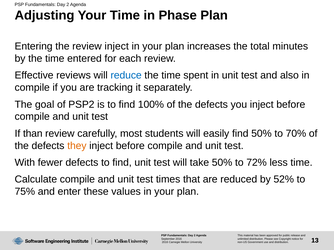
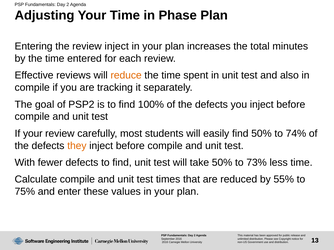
reduce colour: blue -> orange (126, 75)
If than: than -> your (33, 134)
70%: 70% -> 74% (296, 134)
72%: 72% -> 73% (257, 163)
52%: 52% -> 55% (284, 180)
